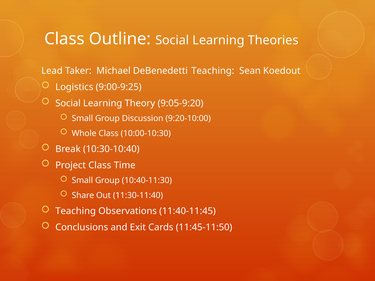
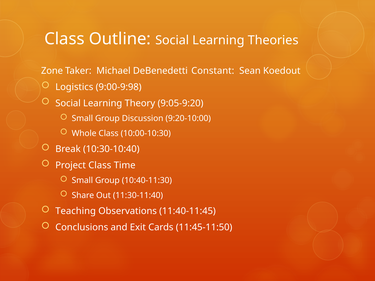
Lead: Lead -> Zone (52, 71)
DeBenedetti Teaching: Teaching -> Constant (213, 71)
9:00-9:25: 9:00-9:25 -> 9:00-9:98 (119, 87)
